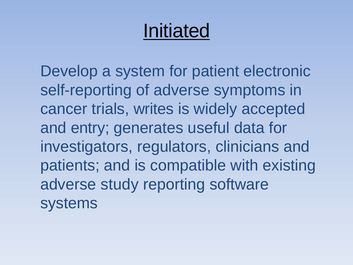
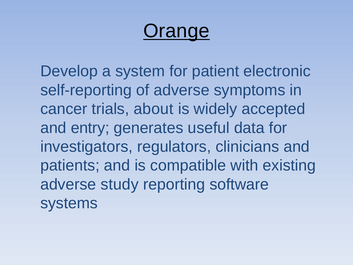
Initiated: Initiated -> Orange (176, 31)
writes: writes -> about (154, 109)
